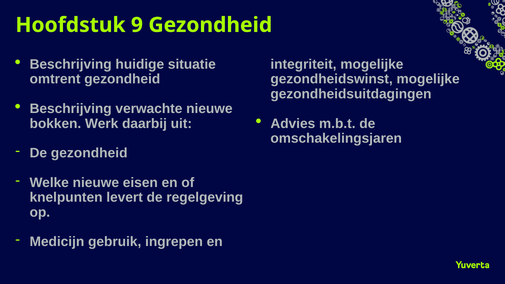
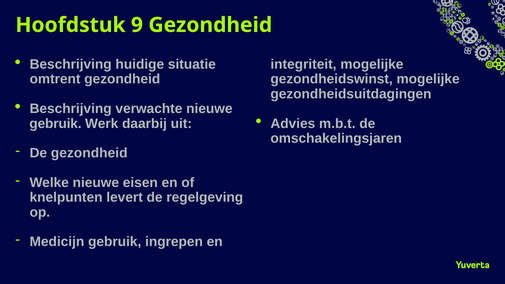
bokken: bokken -> gebruik (55, 124)
